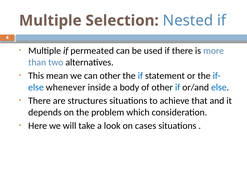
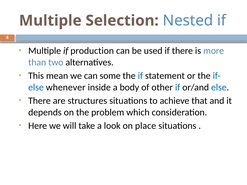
permeated: permeated -> production (92, 51)
can other: other -> some (110, 76)
cases: cases -> place (146, 126)
